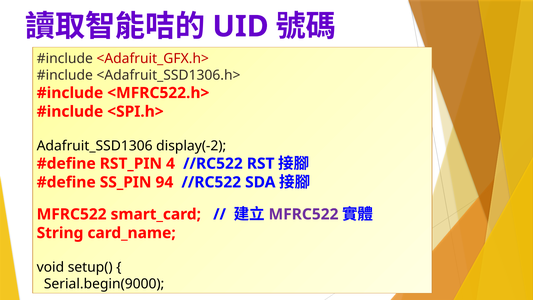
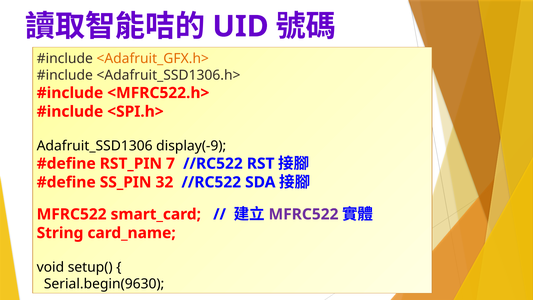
<Adafruit_GFX.h> colour: red -> orange (153, 58)
display(-2: display(-2 -> display(-9 (191, 146)
4: 4 -> 7 (171, 164)
94: 94 -> 32 (164, 182)
Serial.begin(9000: Serial.begin(9000 -> Serial.begin(9630 (104, 284)
